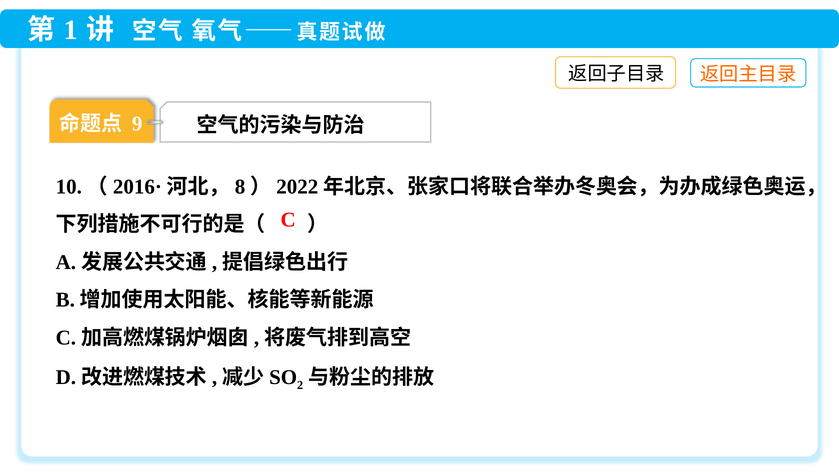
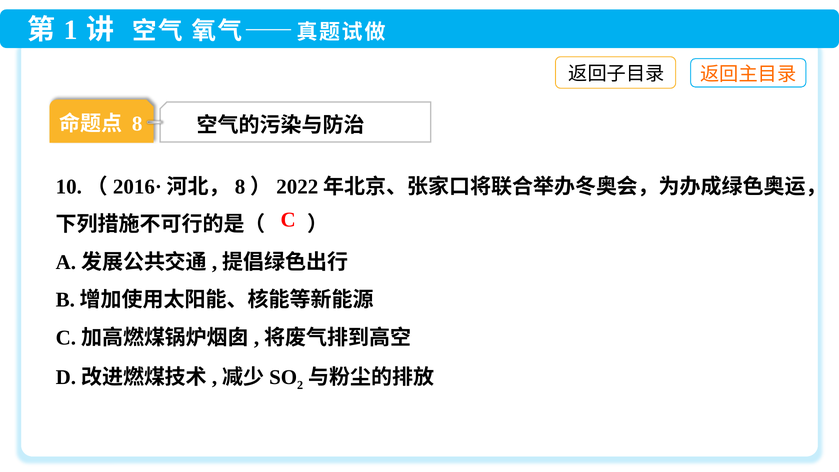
9: 9 -> 8 (137, 124)
